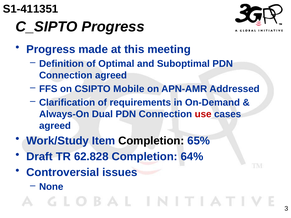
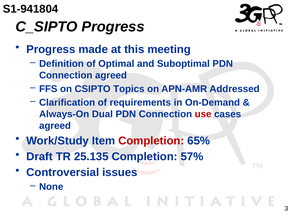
S1-411351: S1-411351 -> S1-941804 (31, 9)
Mobile: Mobile -> Topics (129, 89)
Completion colour: black -> red (151, 141)
62.828: 62.828 -> 25.135 (91, 157)
64%: 64% -> 57% (192, 157)
